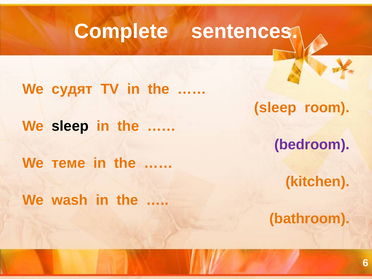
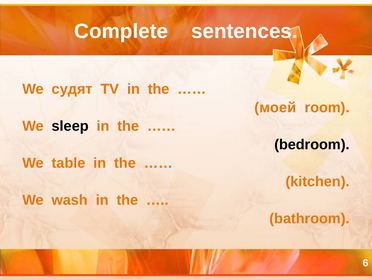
sleep: sleep -> моей (275, 108)
bedroom colour: purple -> black (312, 145)
теме: теме -> table (69, 163)
